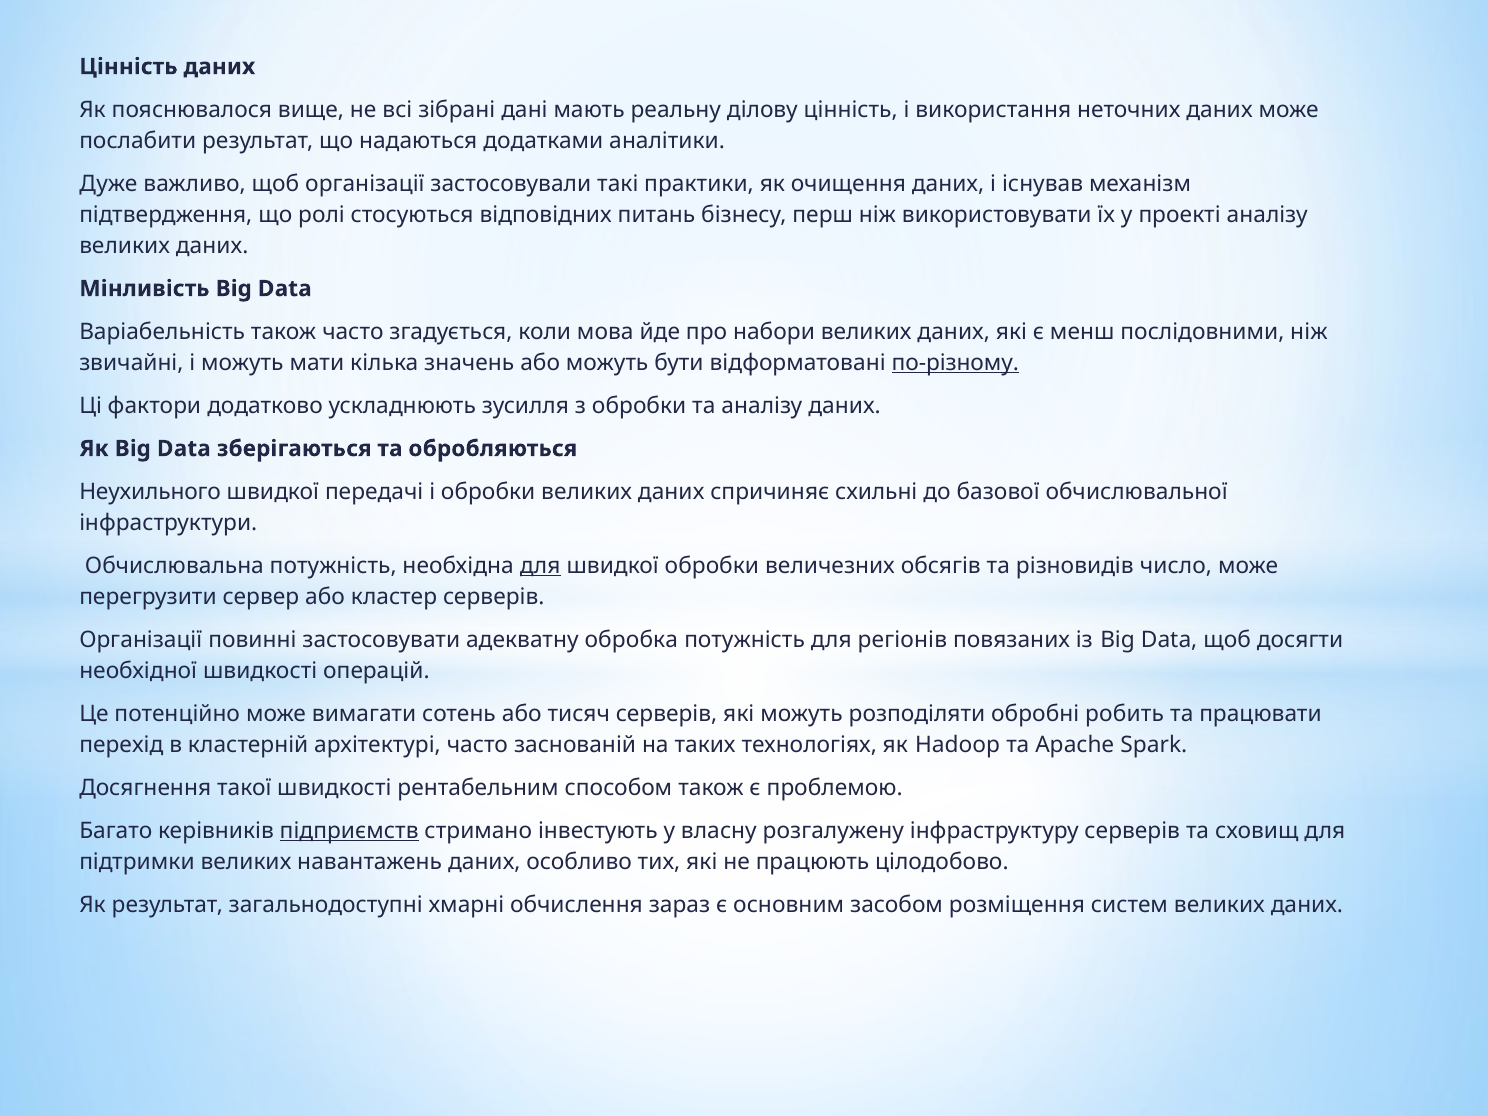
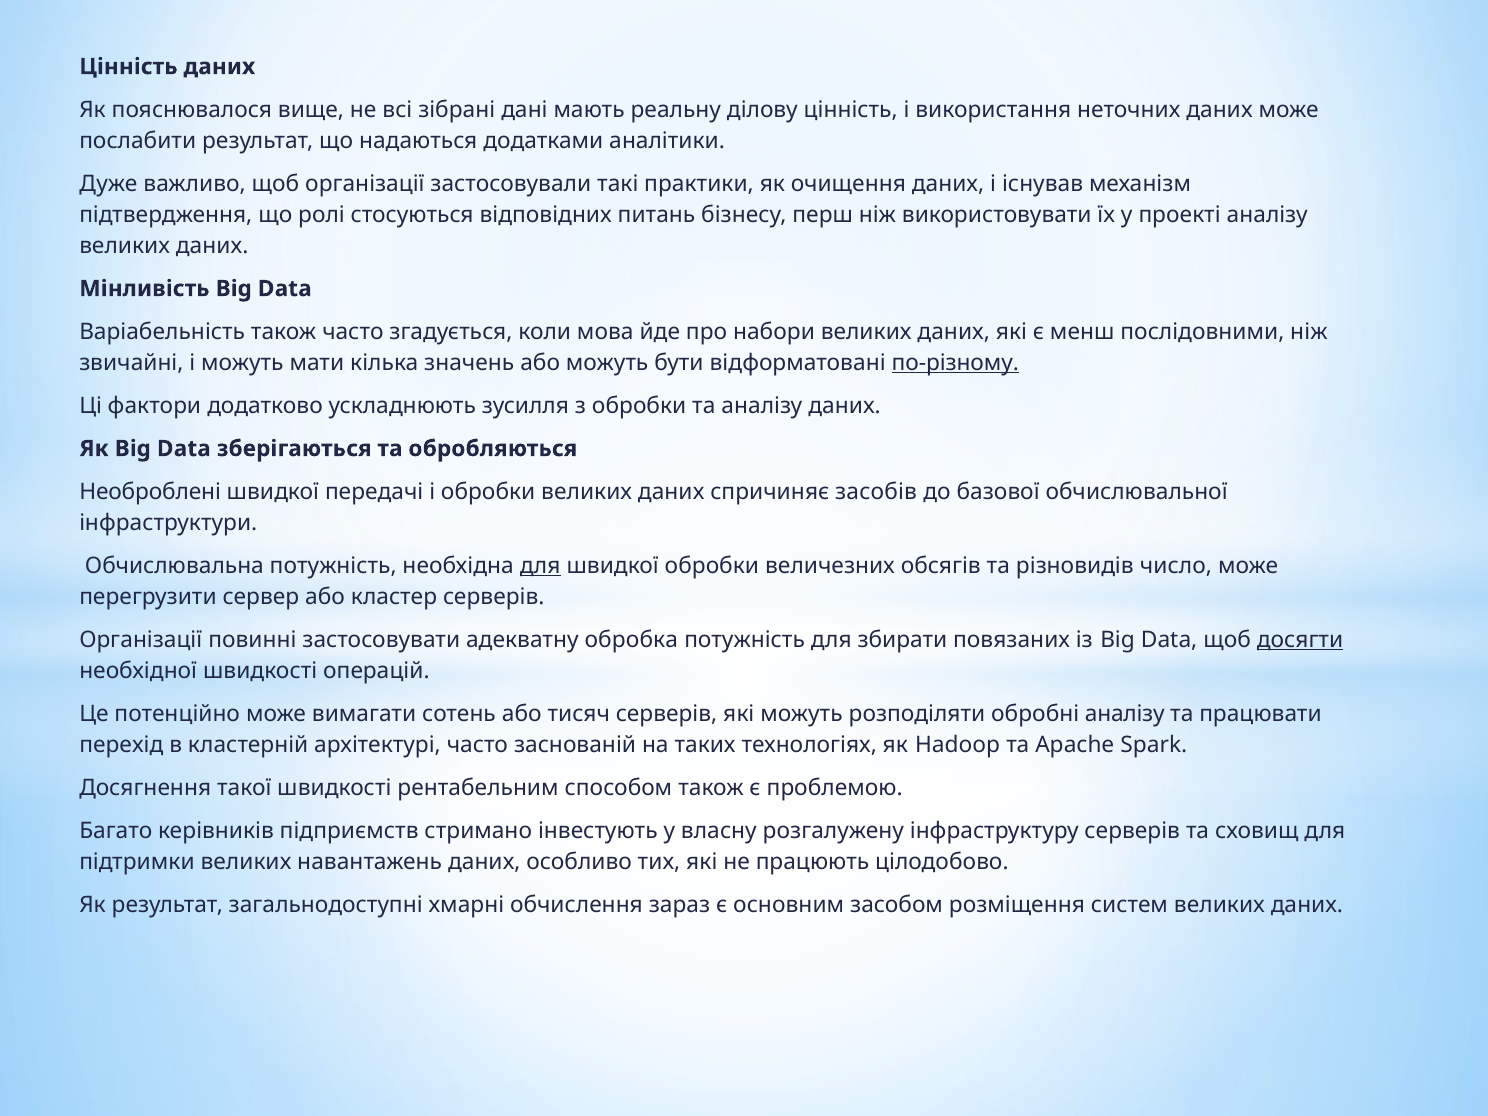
Неухильного: Неухильного -> Необроблені (150, 492)
схильні: схильні -> засобів (876, 492)
регіонів: регіонів -> збирати (902, 640)
досягти underline: none -> present (1300, 640)
обробні робить: робить -> аналізу (1125, 714)
підприємств underline: present -> none (349, 831)
